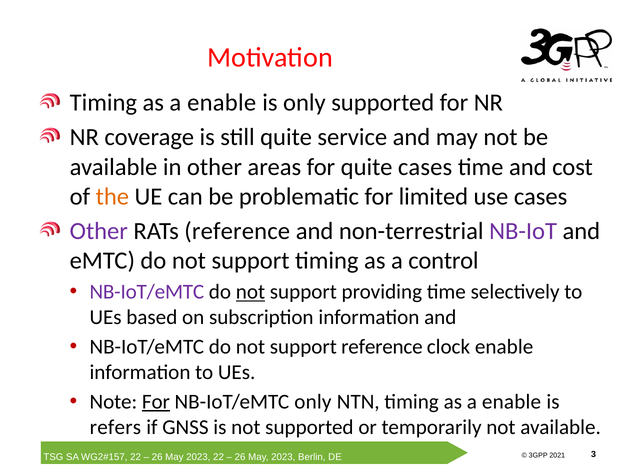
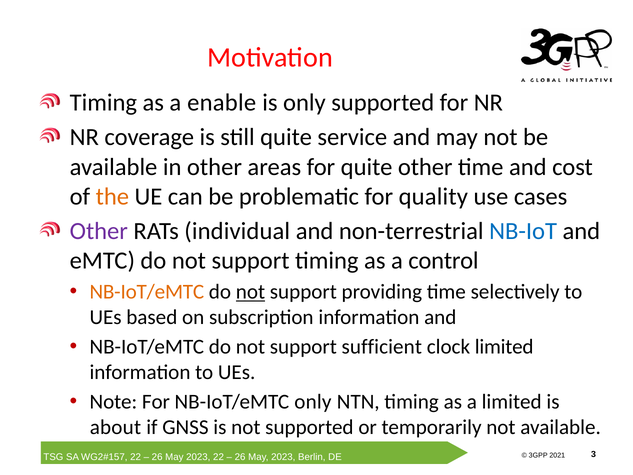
quite cases: cases -> other (425, 167)
limited: limited -> quality (433, 196)
RATs reference: reference -> individual (237, 231)
NB-IoT colour: purple -> blue (523, 231)
NB-IoT/eMTC colour: purple -> orange (147, 292)
support reference: reference -> sufficient (382, 347)
clock enable: enable -> limited (504, 347)
For underline: present -> none (156, 402)
enable: enable -> limited (512, 402)
refers: refers -> about (115, 427)
